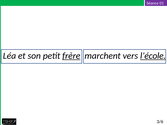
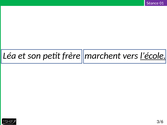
frère underline: present -> none (71, 56)
